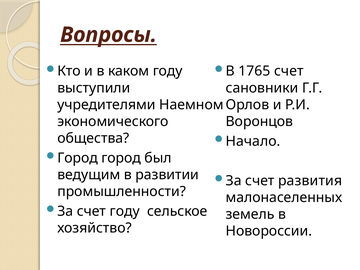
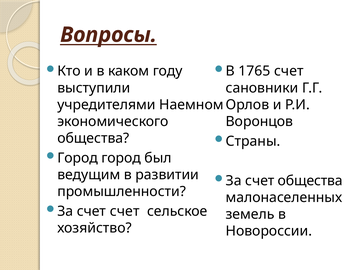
Начало: Начало -> Страны (253, 141)
счет развития: развития -> общества (310, 181)
счет году: году -> счет (125, 211)
